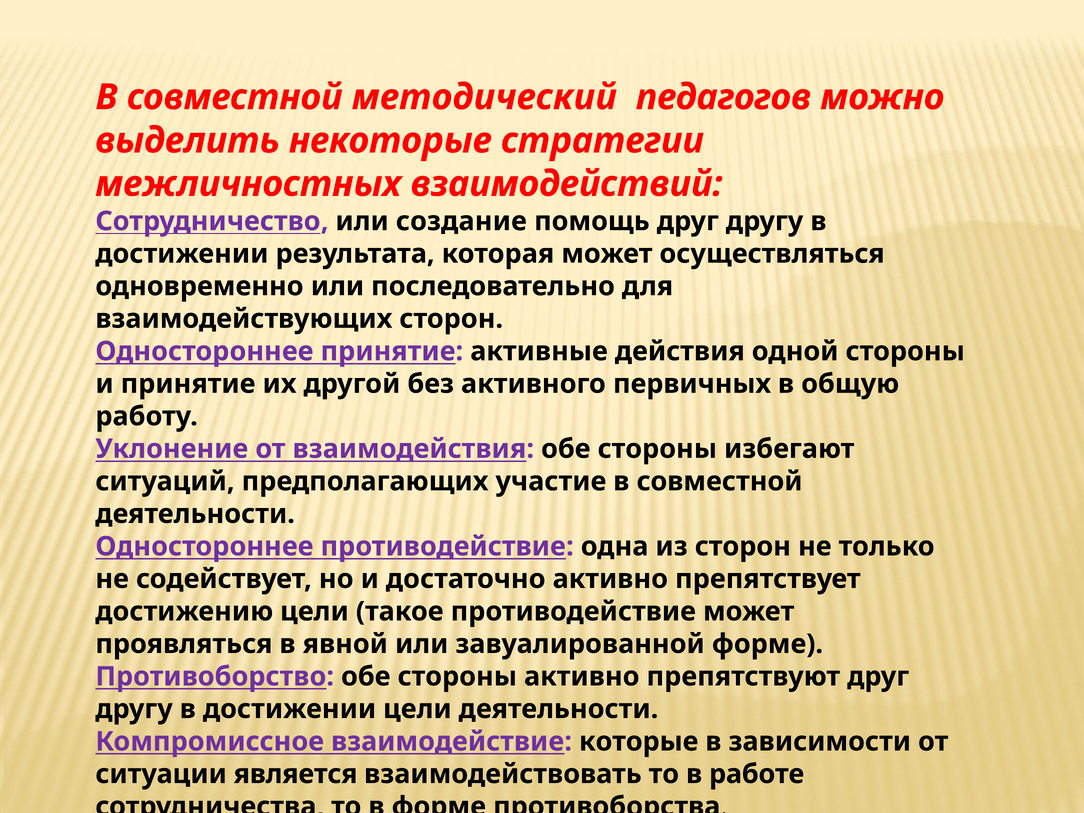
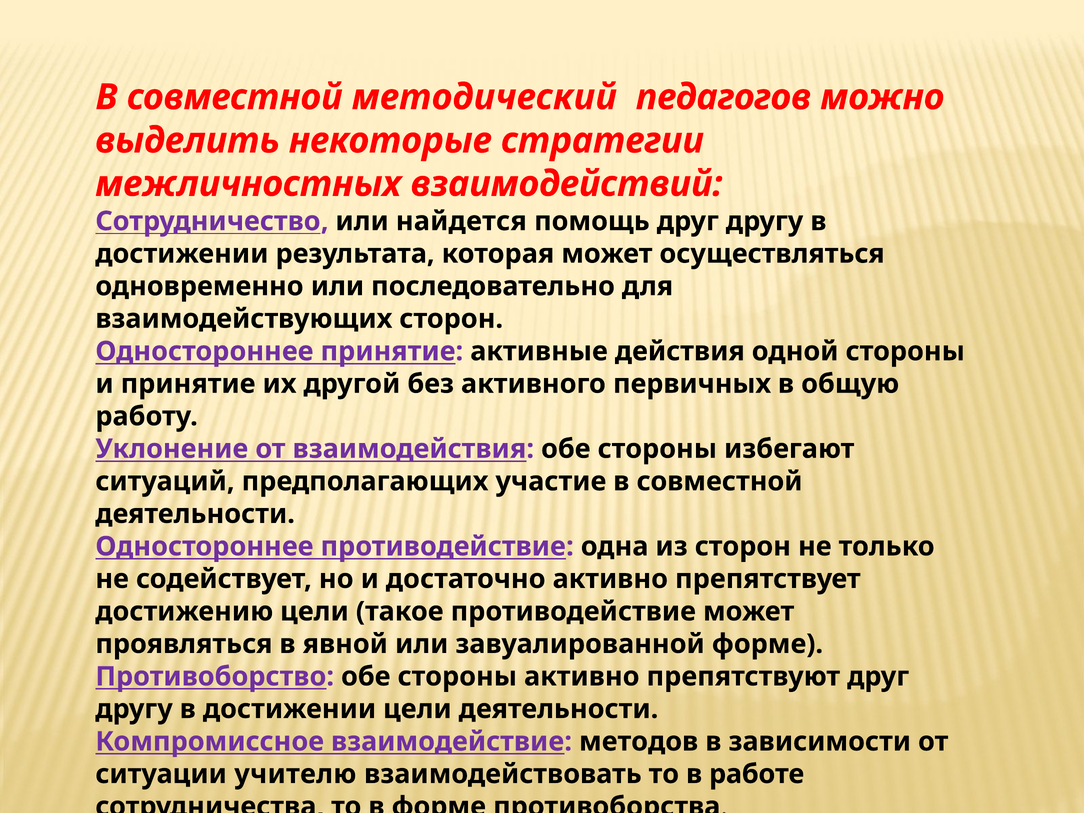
создание: создание -> найдется (461, 221)
которые: которые -> методов (639, 742)
является: является -> учителю (295, 774)
